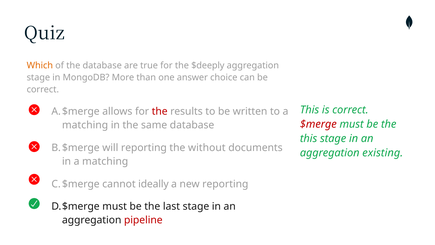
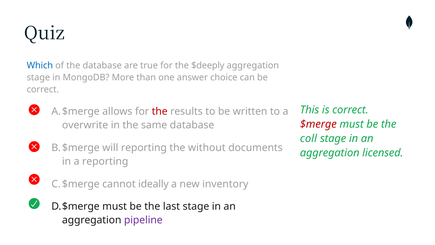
Which colour: orange -> blue (40, 65)
matching: matching -> overwrite (85, 125)
this: this -> coll (308, 138)
existing: existing -> licensed (383, 153)
in a matching: matching -> reporting (105, 161)
new reporting: reporting -> inventory (225, 184)
pipeline colour: red -> purple (143, 220)
